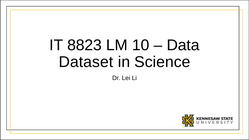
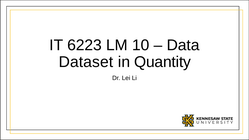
8823: 8823 -> 6223 (85, 45)
Science: Science -> Quantity (163, 62)
